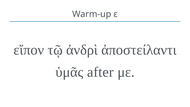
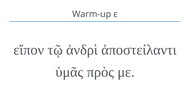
after: after -> πρὸς (100, 72)
